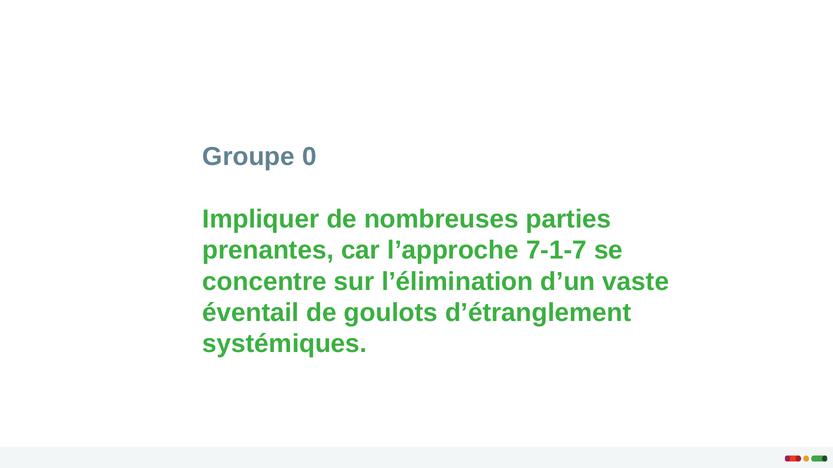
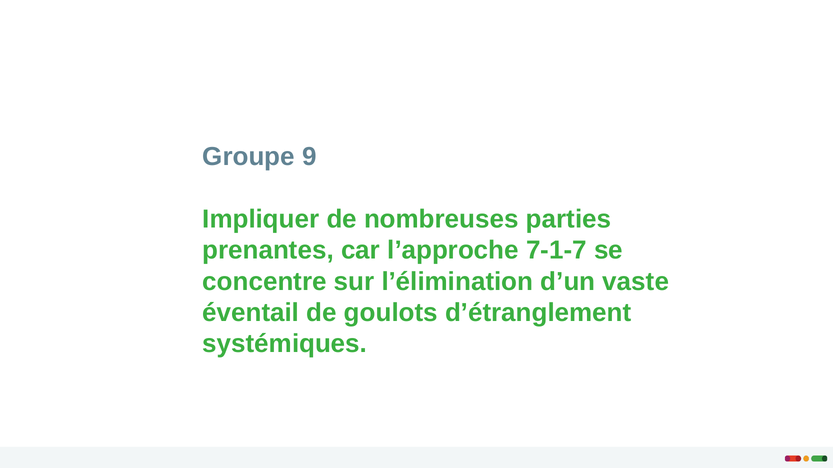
0: 0 -> 9 (309, 157)
